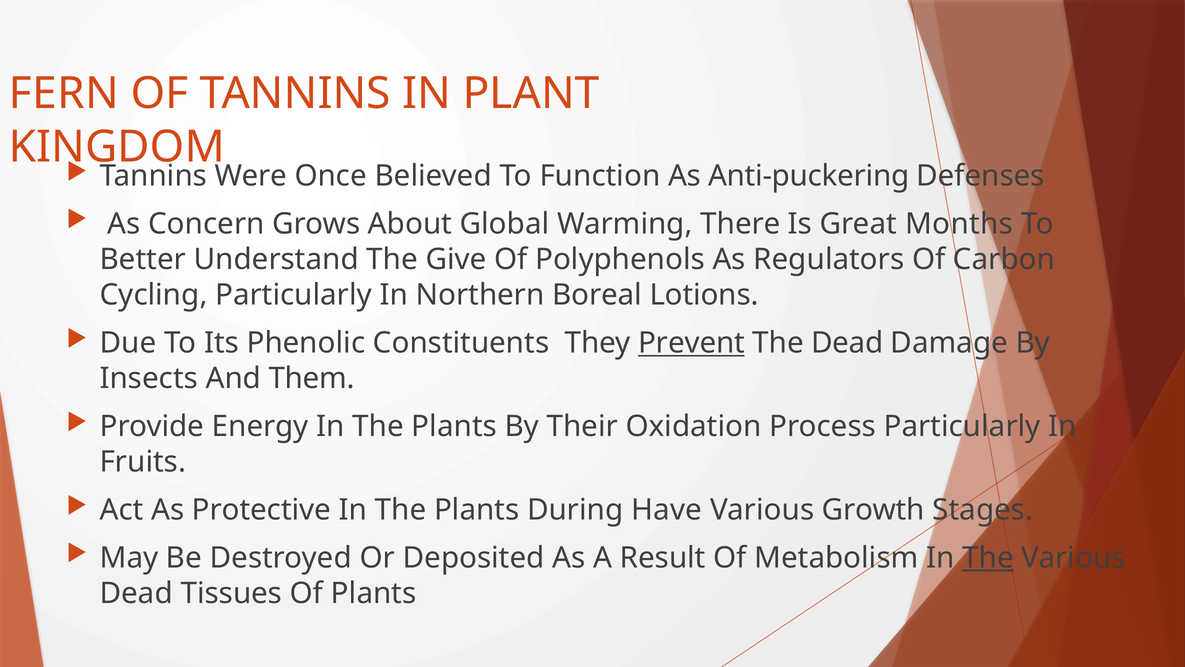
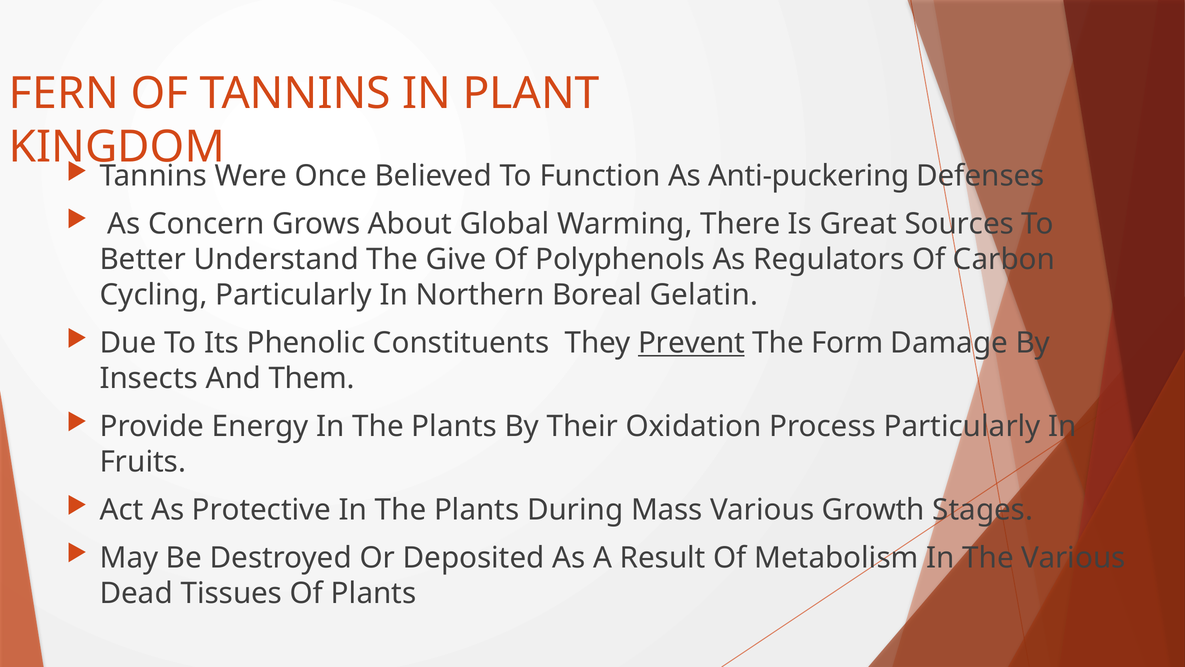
Months: Months -> Sources (959, 224)
Lotions: Lotions -> Gelatin (704, 295)
The Dead: Dead -> Form (847, 343)
Have: Have -> Mass (667, 510)
The underline: present -> none (988, 558)
